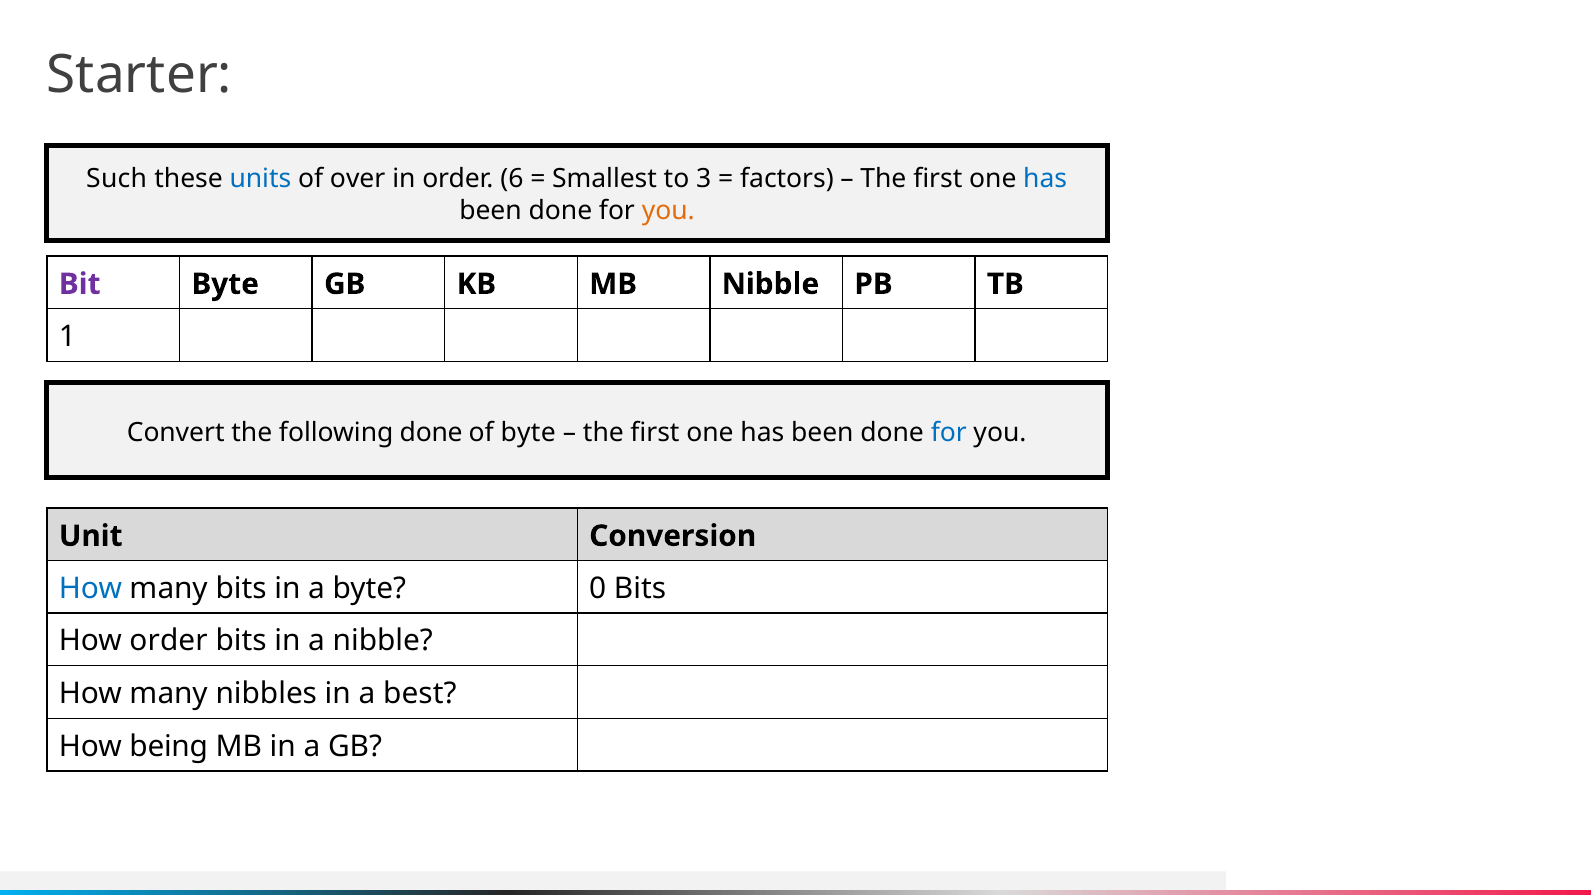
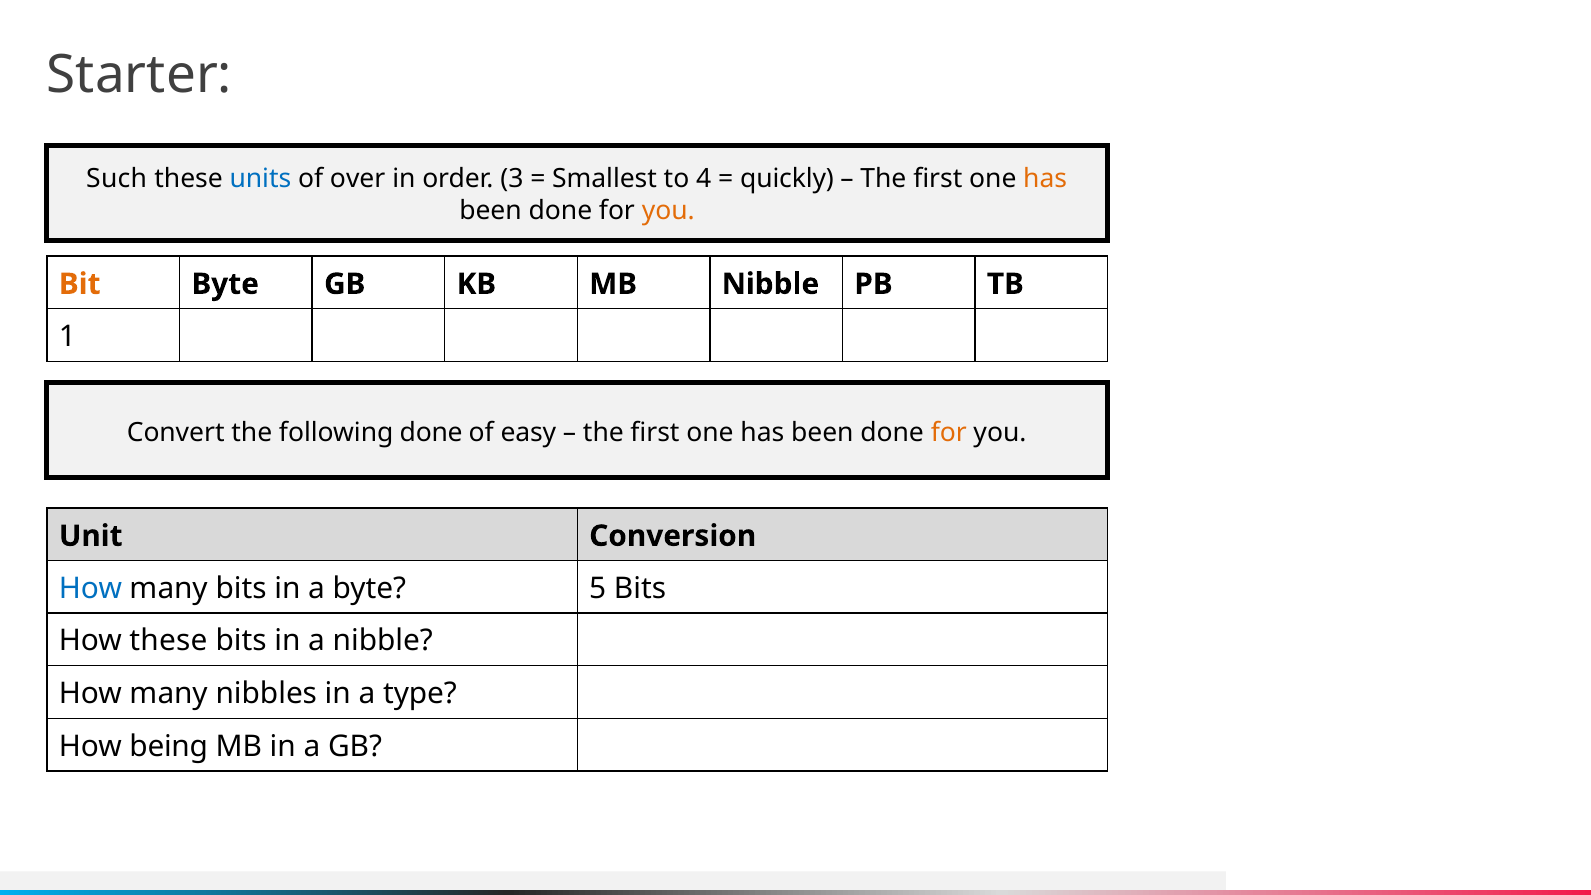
6: 6 -> 3 (512, 179)
3: 3 -> 4 (704, 179)
factors: factors -> quickly (787, 179)
has colour: blue -> orange (1045, 179)
Bit colour: purple -> orange (80, 284)
of byte: byte -> easy (528, 432)
for colour: blue -> orange (949, 432)
0: 0 -> 5 (598, 589)
How order: order -> these (168, 641)
best: best -> type (420, 694)
